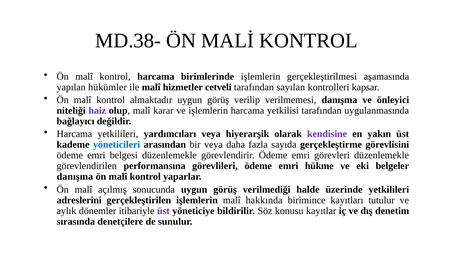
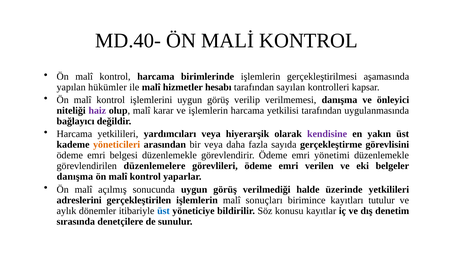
MD.38-: MD.38- -> MD.40- (128, 40)
cetveli: cetveli -> hesabı (218, 87)
almaktadır: almaktadır -> işlemlerini (151, 100)
yöneticileri colour: blue -> orange (117, 145)
görevleri: görevleri -> yönetimi (332, 155)
performansına: performansına -> düzenlemelere (155, 166)
hükme: hükme -> verilen (319, 166)
hakkında: hakkında -> sonuçları (264, 200)
üst colour: purple -> blue (163, 210)
